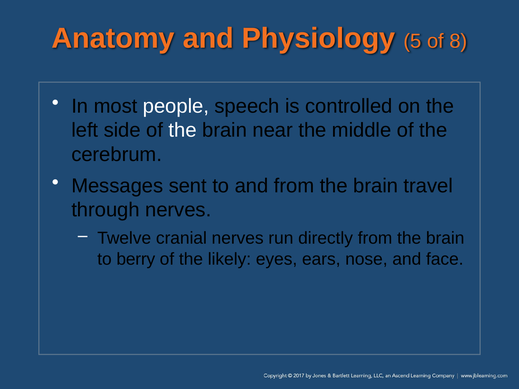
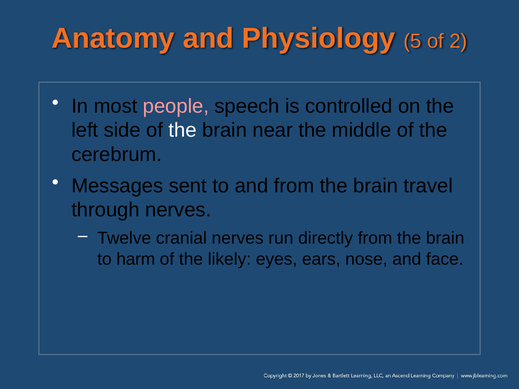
8: 8 -> 2 (458, 41)
people colour: white -> pink (176, 106)
berry: berry -> harm (136, 259)
